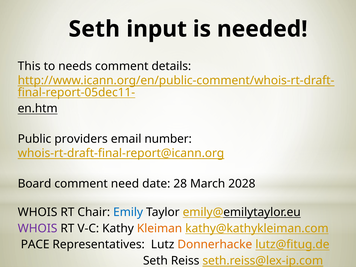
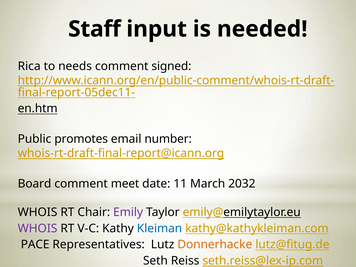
Seth: Seth -> Staff (94, 29)
This: This -> Rica (29, 66)
details: details -> signed (171, 66)
providers: providers -> promotes (81, 139)
need: need -> meet (125, 184)
28: 28 -> 11 (180, 184)
2028: 2028 -> 2032 (242, 184)
Emily colour: blue -> purple (128, 212)
Kleiman colour: orange -> blue (160, 228)
